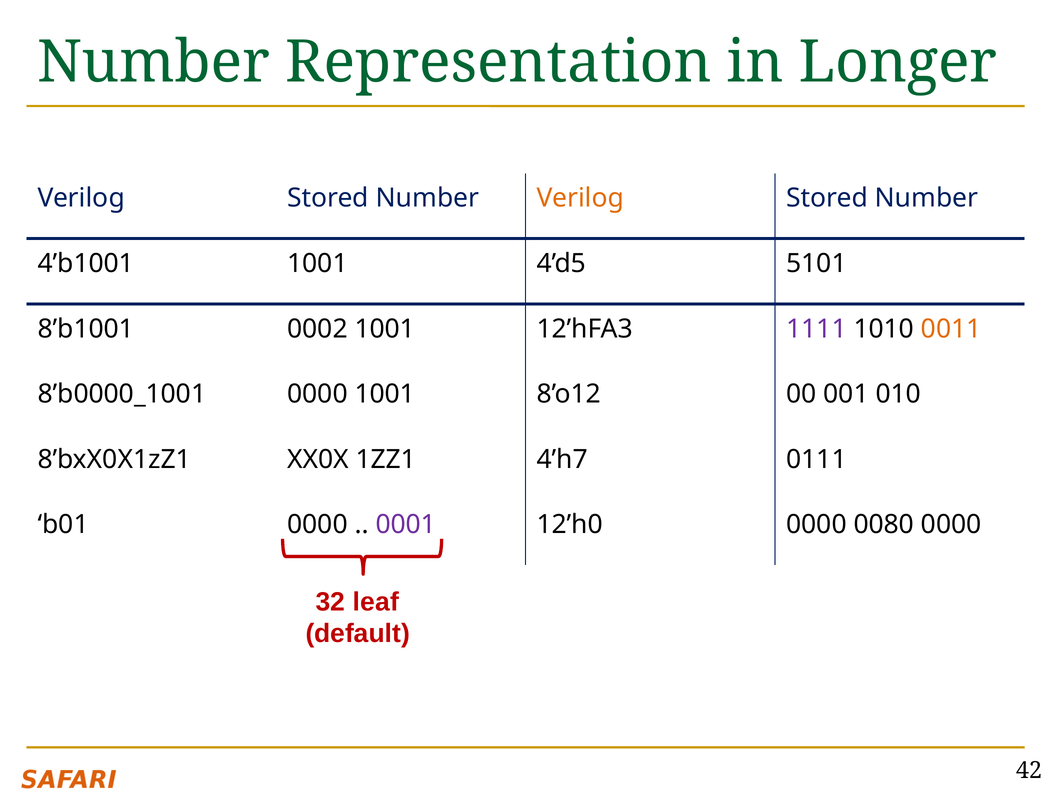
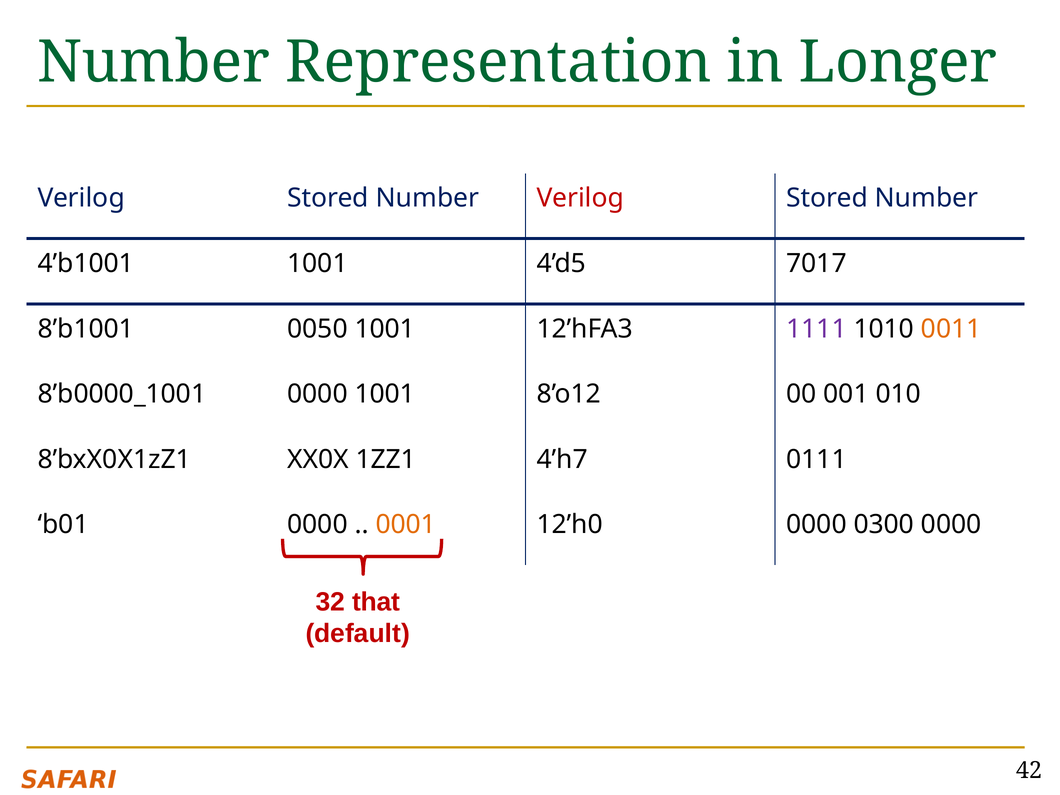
Verilog colour: orange -> red (580, 198)
5101: 5101 -> 7017 (816, 263)
0002: 0002 -> 0050 (317, 329)
0001 colour: purple -> orange (406, 525)
0080: 0080 -> 0300 (884, 525)
leaf: leaf -> that (376, 602)
